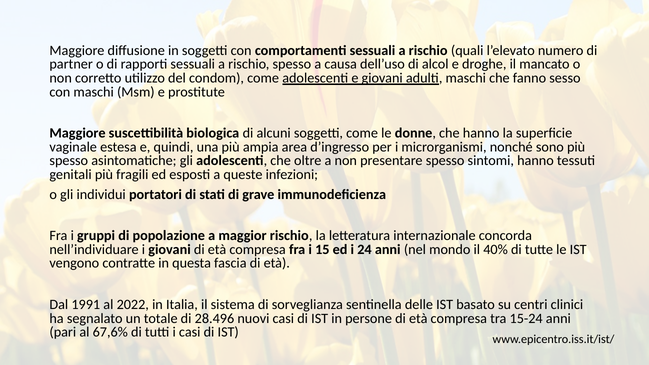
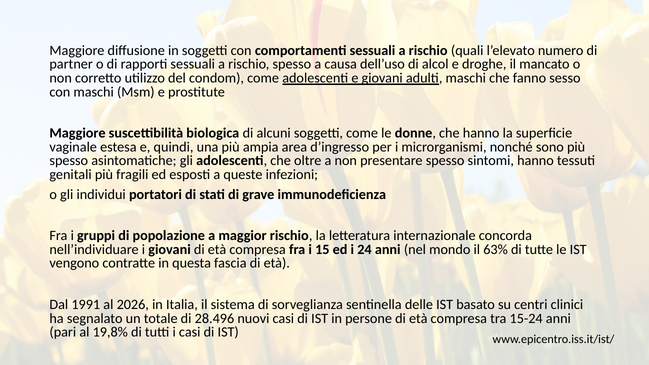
40%: 40% -> 63% (496, 250)
2022: 2022 -> 2026 (133, 305)
67,6%: 67,6% -> 19,8% (110, 332)
